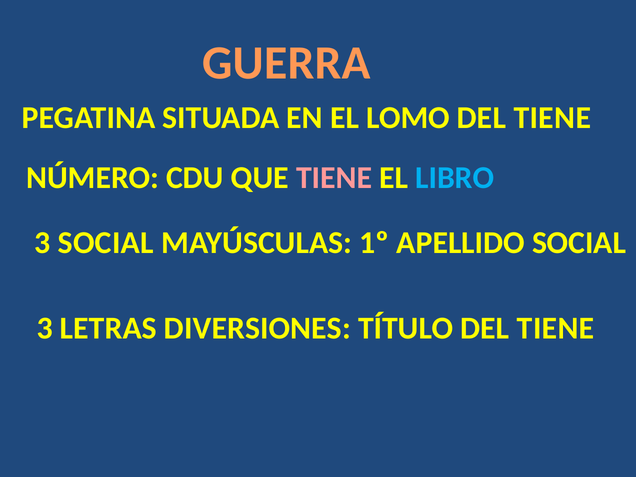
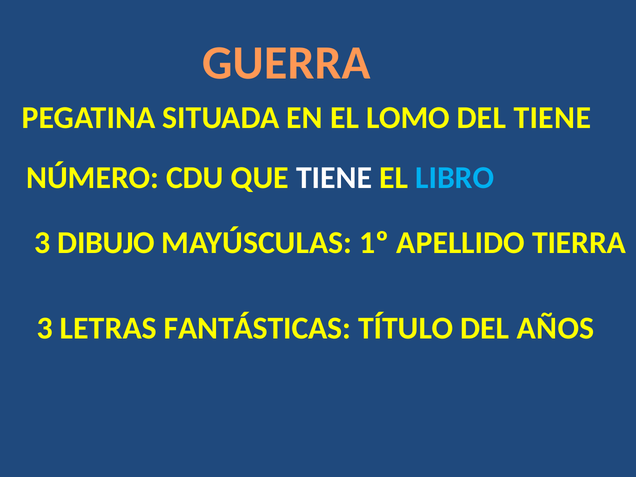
TIENE colour: pink -> white (334, 178)
3 SOCIAL: SOCIAL -> DIBUJO (106, 243)
APELLIDO SOCIAL: SOCIAL -> TIERRA (579, 243)
DIVERSIONES: DIVERSIONES -> FANTÁSTICAS (257, 328)
TÍTULO DEL TIENE: TIENE -> AÑOS (556, 328)
